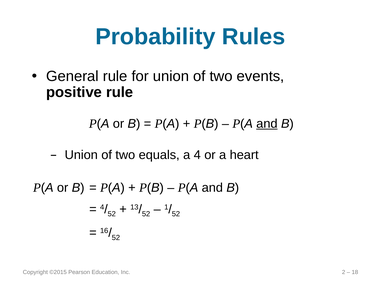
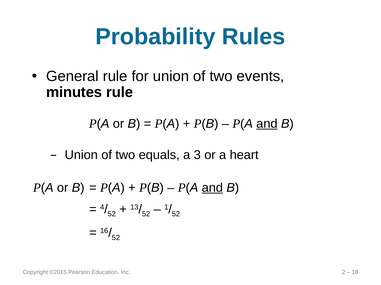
positive: positive -> minutes (74, 93)
4: 4 -> 3 (197, 155)
and underline: none -> present (212, 188)
